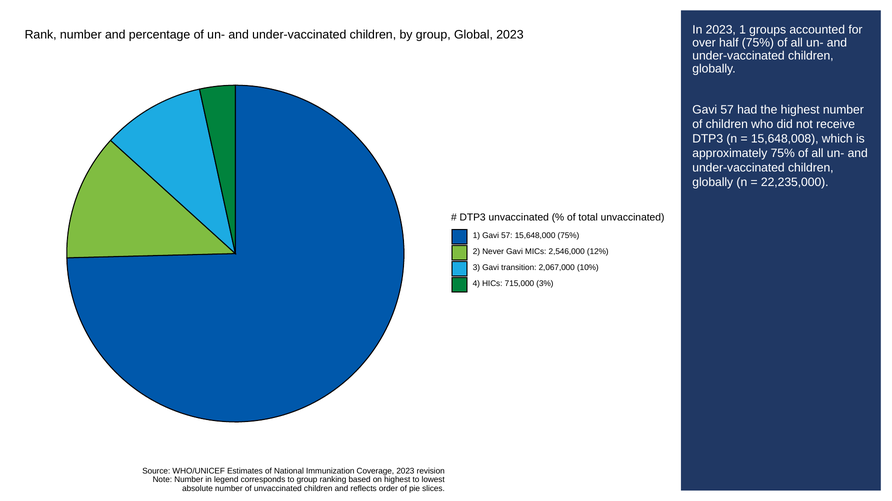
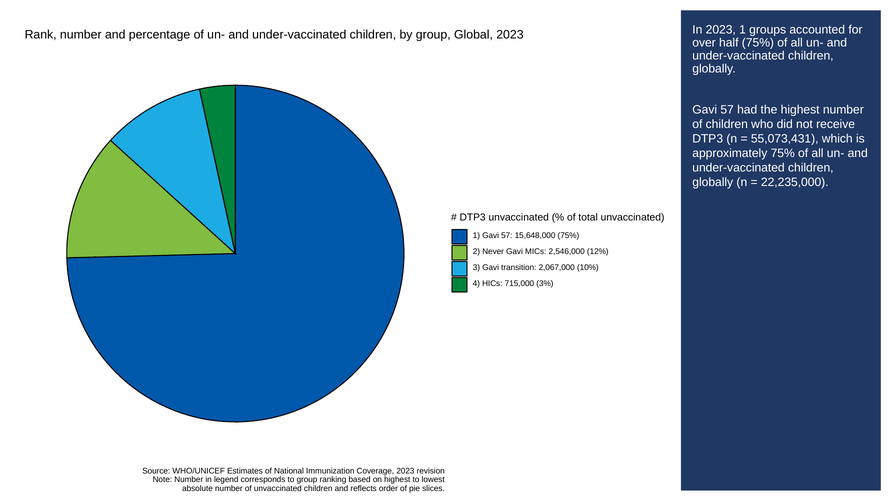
15,648,008: 15,648,008 -> 55,073,431 (785, 139)
